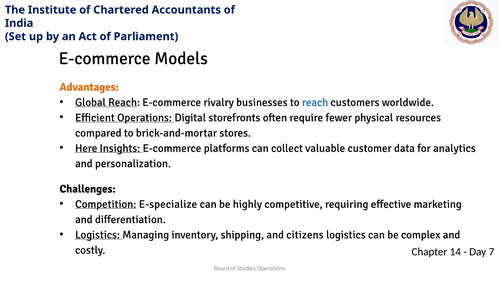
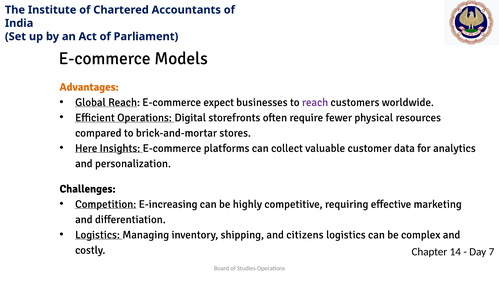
rivalry: rivalry -> expect (219, 102)
reach colour: blue -> purple (315, 102)
E-specialize: E-specialize -> E-increasing (168, 204)
